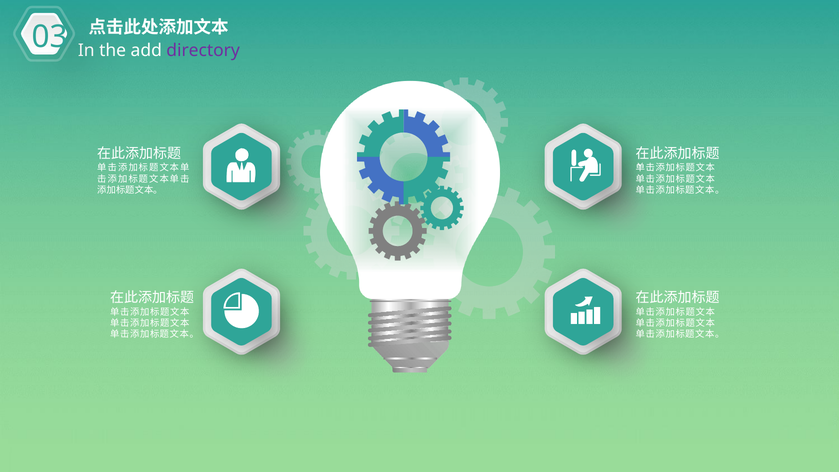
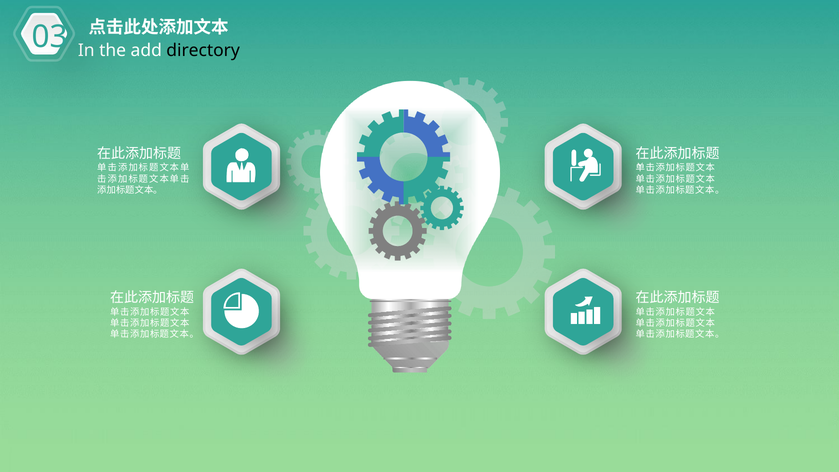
directory colour: purple -> black (203, 50)
